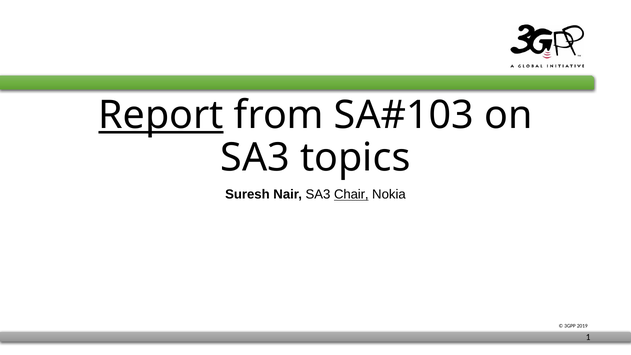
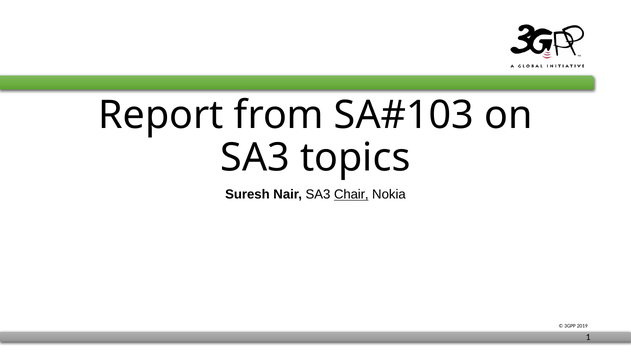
Report underline: present -> none (161, 115)
